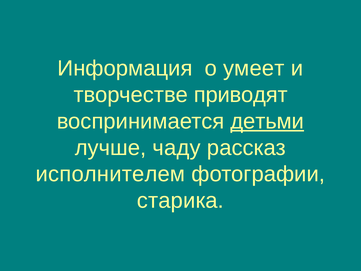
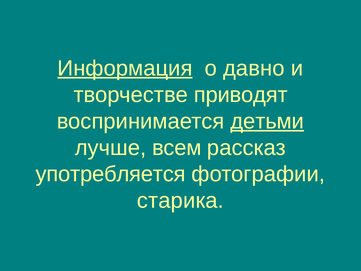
Информация underline: none -> present (125, 68)
умеет: умеет -> давно (254, 68)
чаду: чаду -> всем (177, 148)
исполнителем: исполнителем -> употребляется (111, 174)
